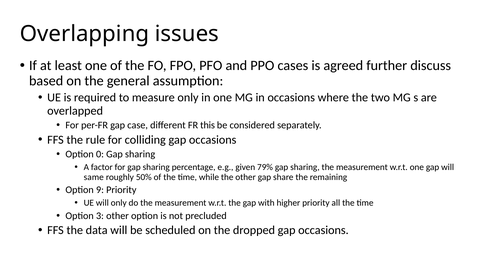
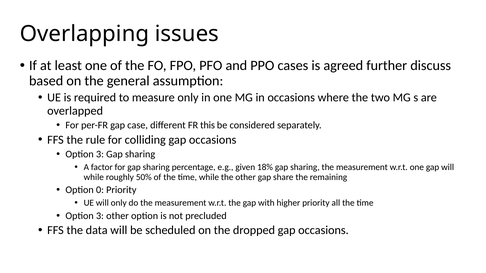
0: 0 -> 3 (100, 155)
79%: 79% -> 18% (265, 167)
same: same -> while (94, 177)
9: 9 -> 0 (100, 190)
